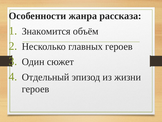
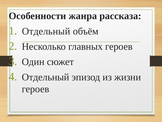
Знакомится: Знакомится -> Отдельный (46, 31)
